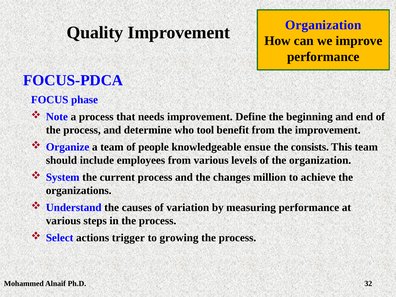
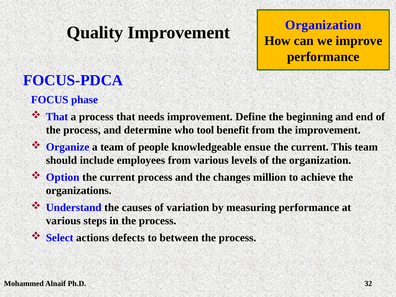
Note: Note -> That (57, 117)
consists: consists -> current (310, 147)
System: System -> Option (63, 177)
trigger: trigger -> defects (128, 238)
growing: growing -> between (179, 238)
